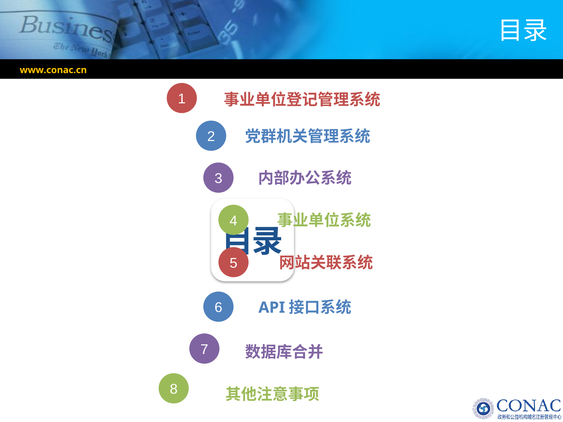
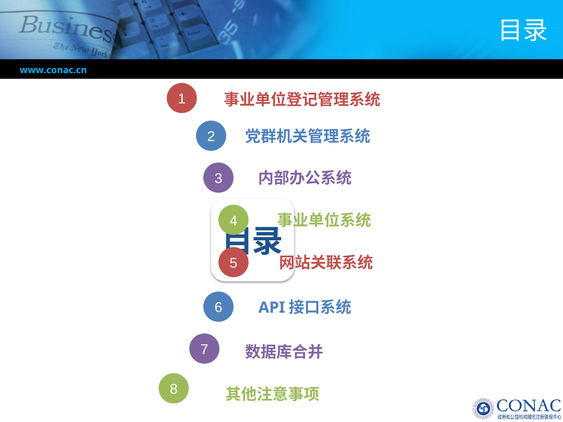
www.conac.cn colour: yellow -> light blue (53, 70)
